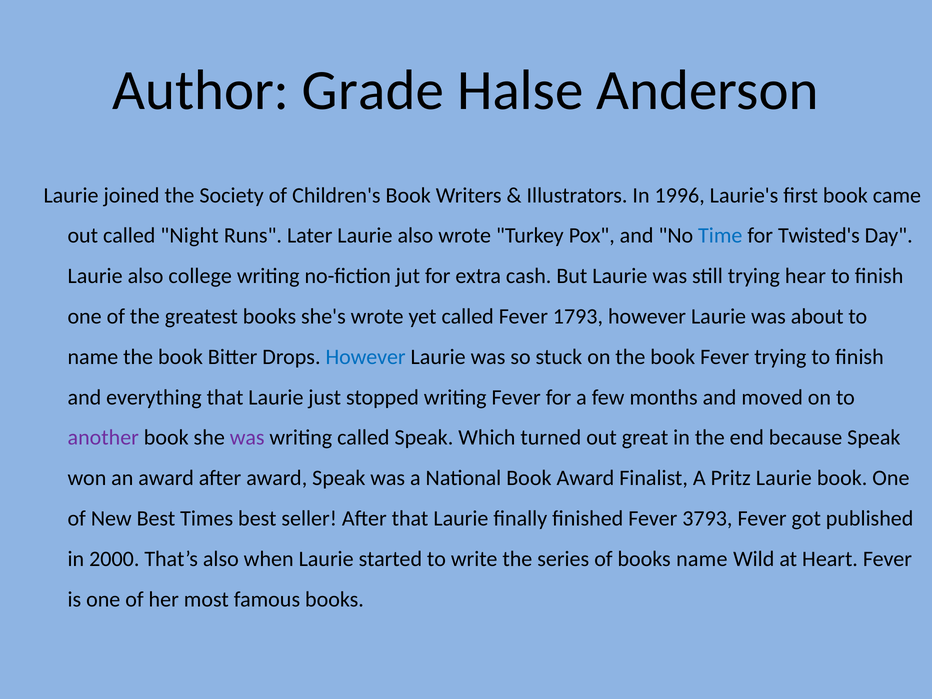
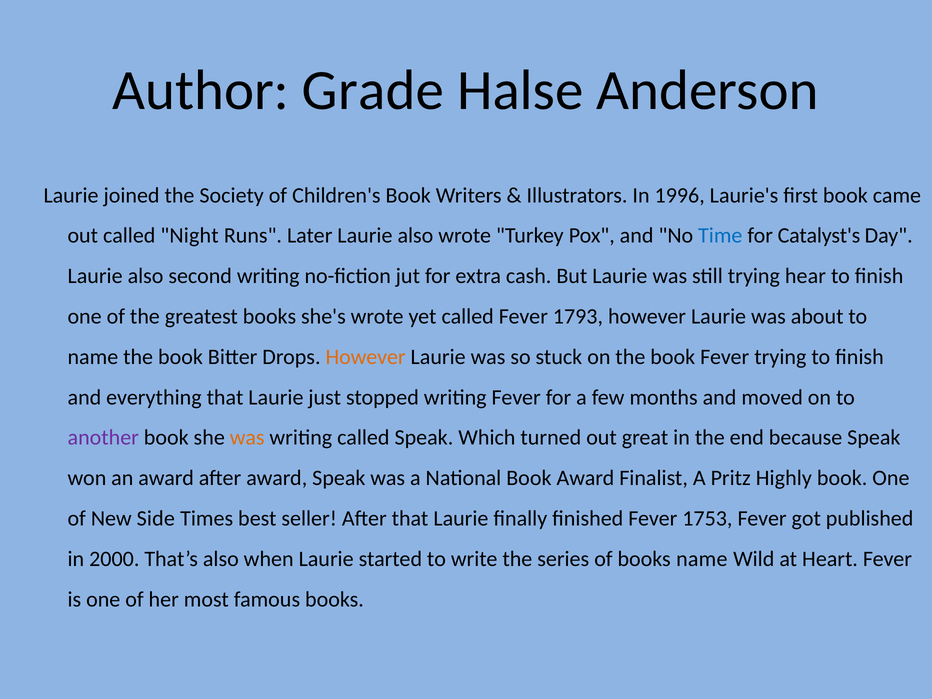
Twisted's: Twisted's -> Catalyst's (819, 236)
college: college -> second (200, 276)
However colour: blue -> orange (366, 357)
was colour: purple -> orange (247, 438)
Pritz Laurie: Laurie -> Highly (784, 478)
New Best: Best -> Side (156, 519)
3793: 3793 -> 1753 (707, 519)
